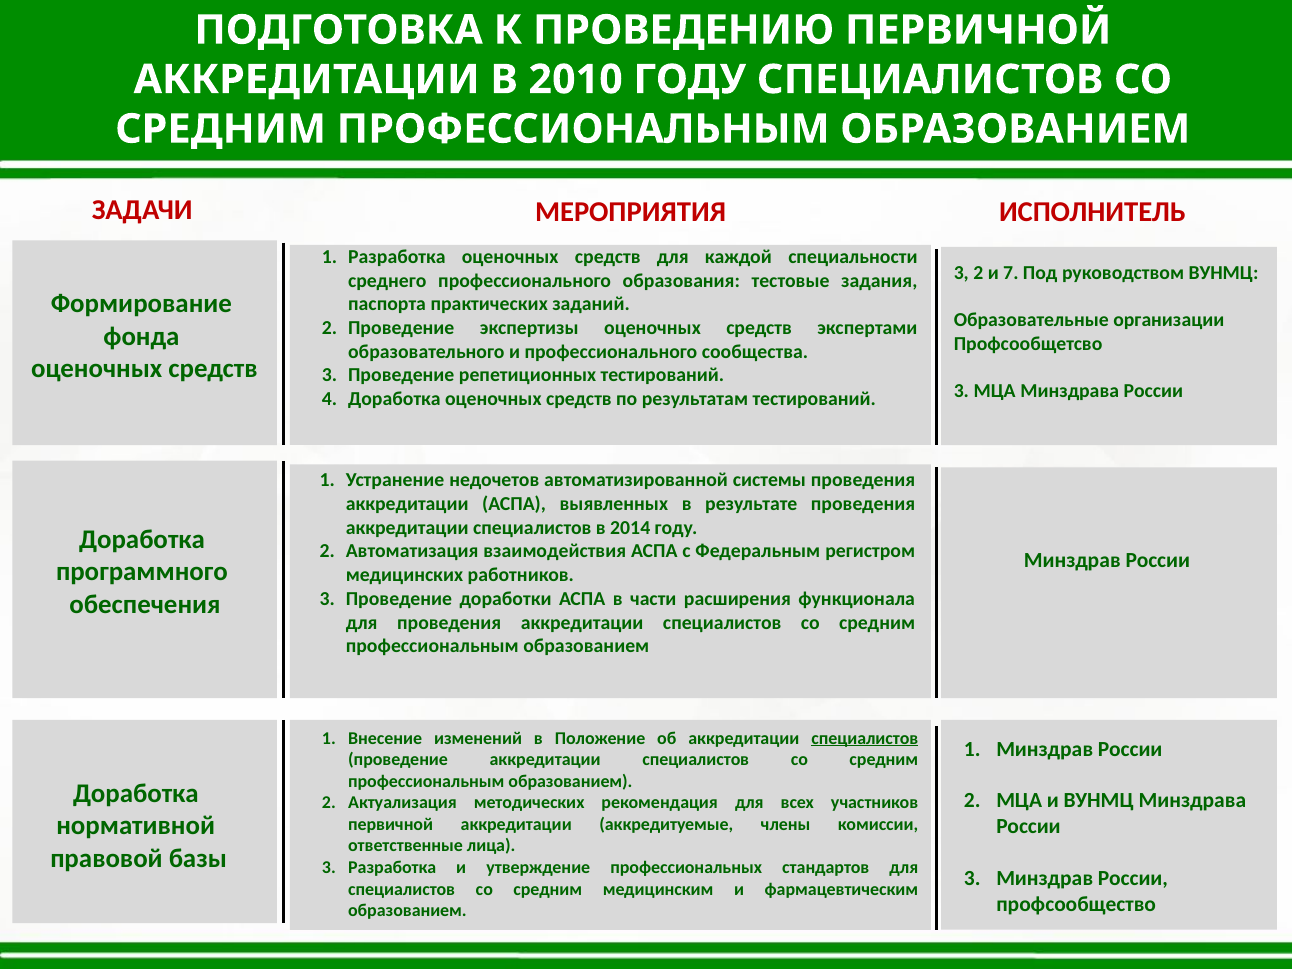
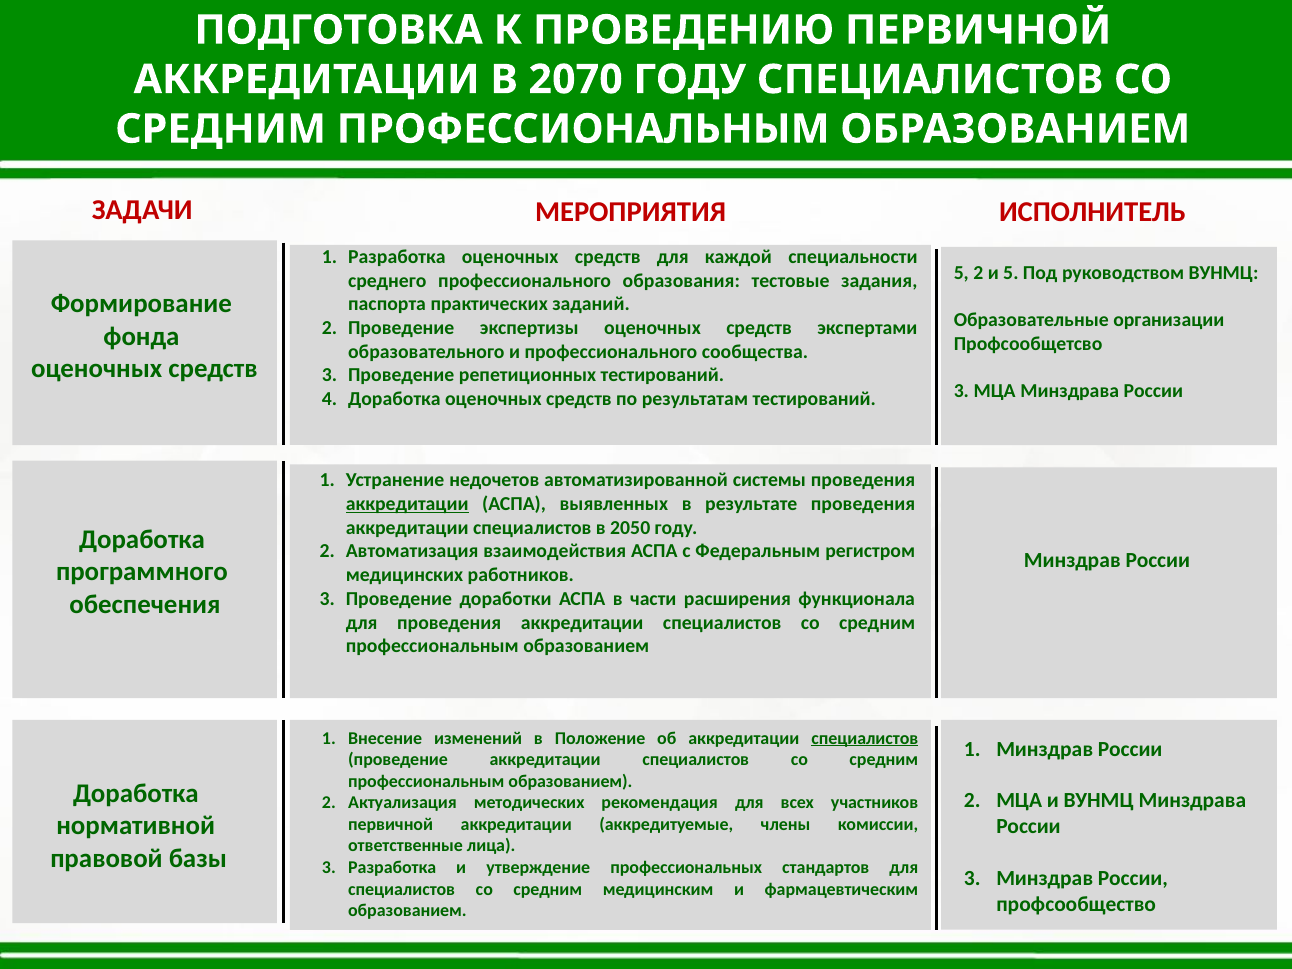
2010: 2010 -> 2070 (576, 80)
3: 3 -> 5 (961, 272)
и 7: 7 -> 5 (1011, 272)
аккредитации underline: none -> present (407, 504)
2014: 2014 -> 2050 (630, 528)
